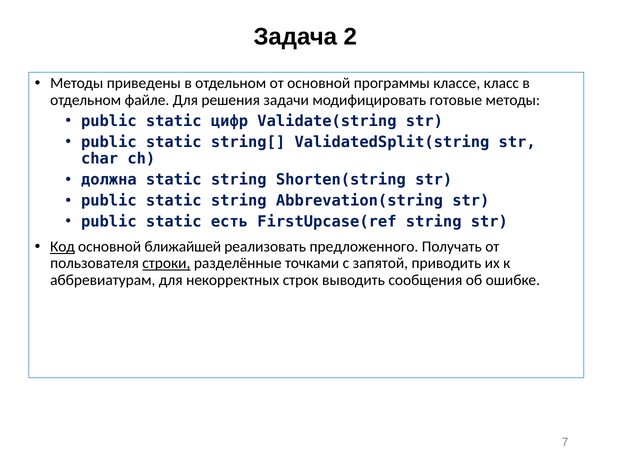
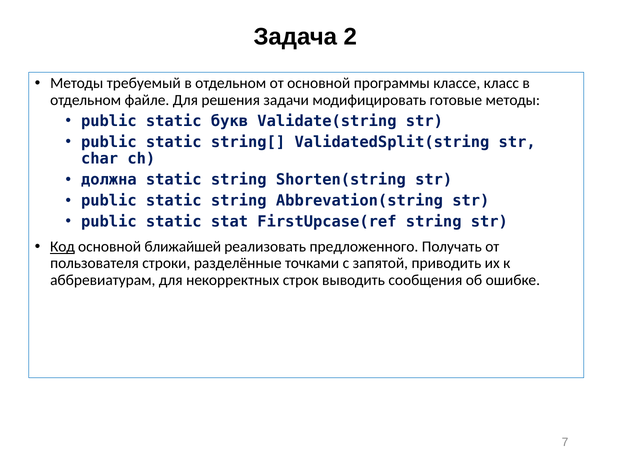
приведены: приведены -> требуемый (144, 83)
цифр: цифр -> букв (230, 121)
есть: есть -> stat (230, 221)
строки underline: present -> none (166, 263)
